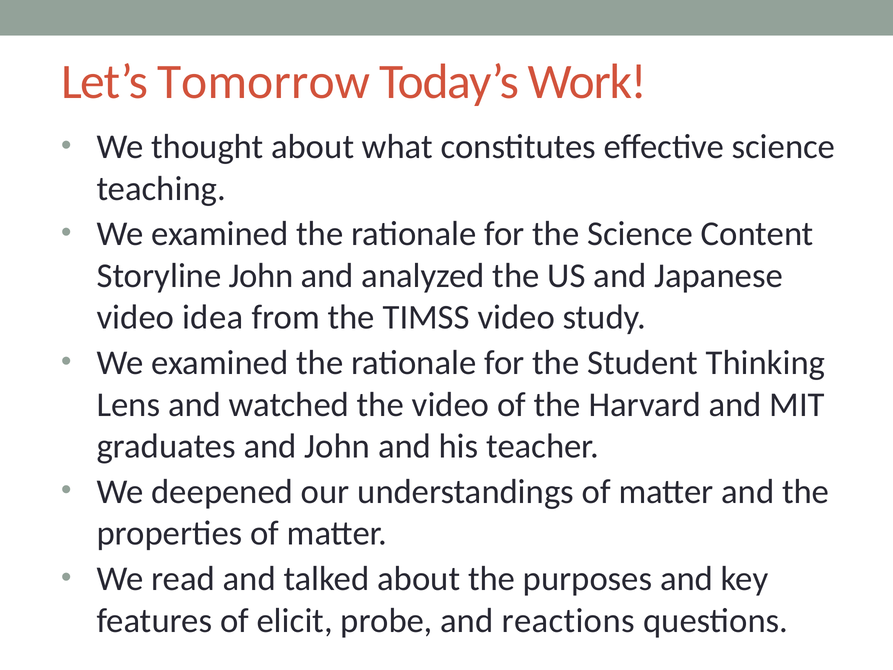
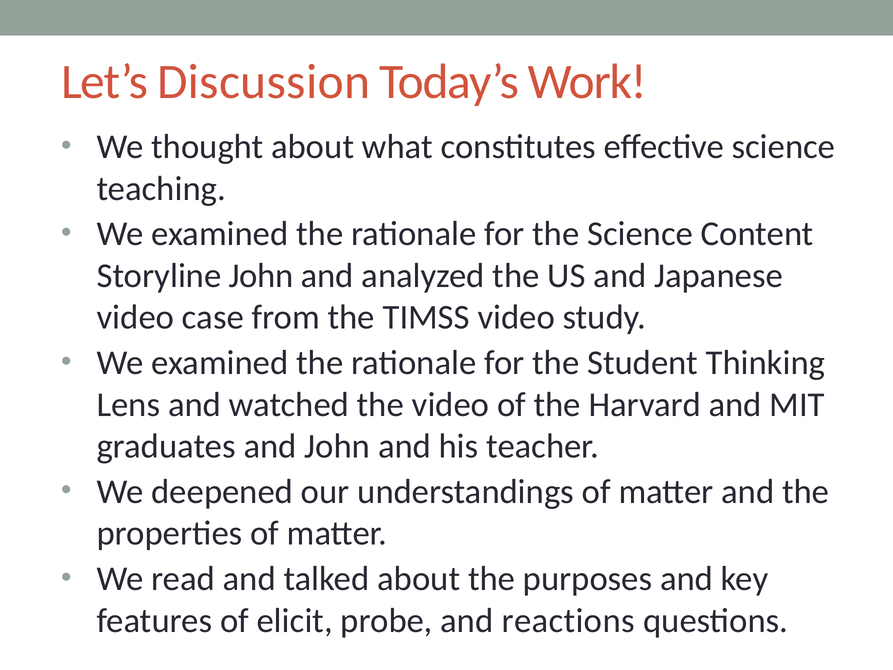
Tomorrow: Tomorrow -> Discussion (264, 82)
idea: idea -> case (213, 317)
